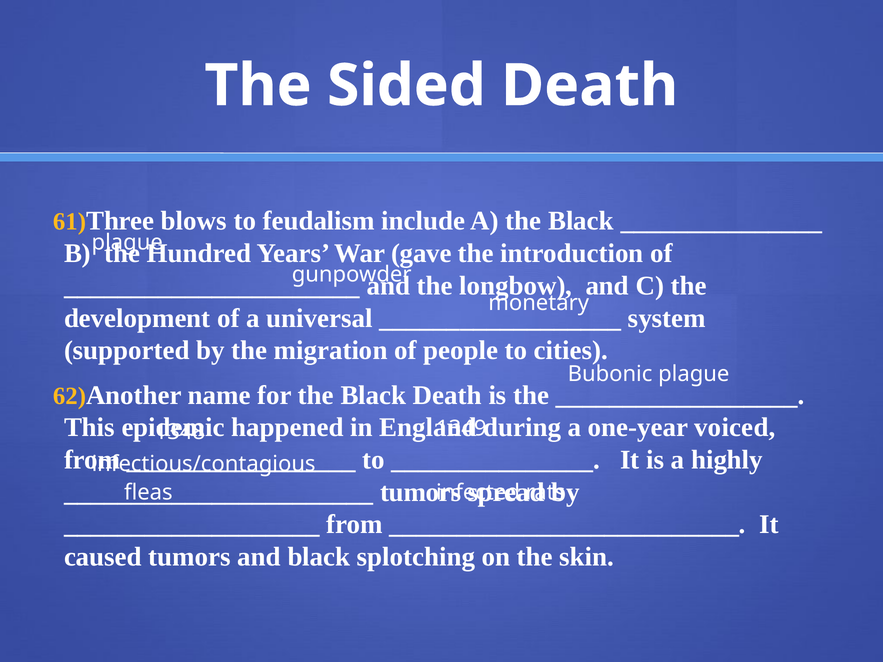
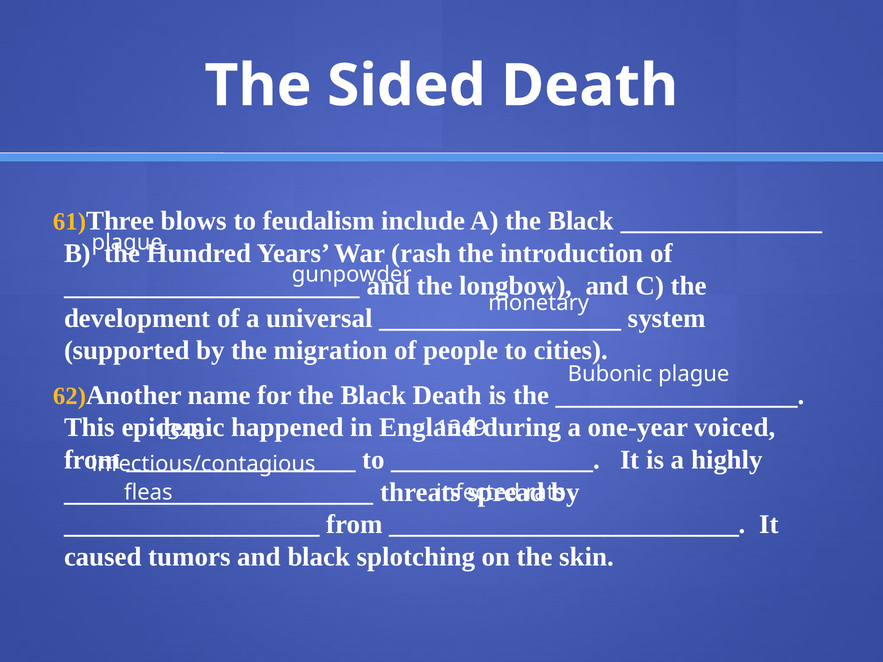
gave: gave -> rash (421, 254)
tumors: tumors -> threats (420, 492)
